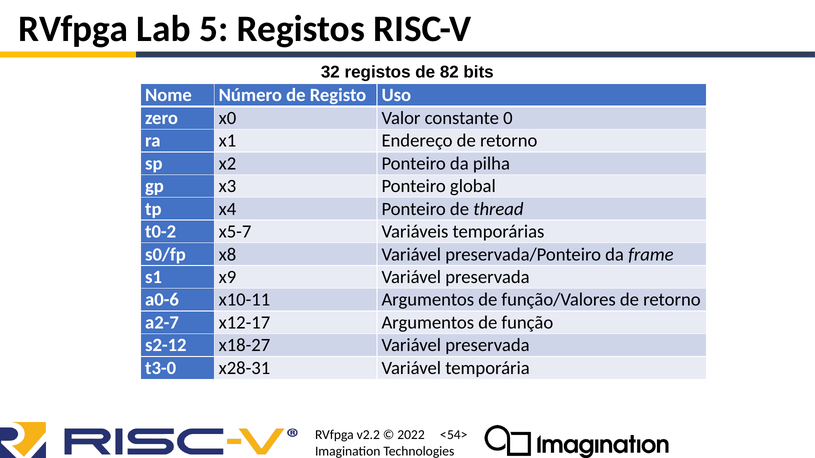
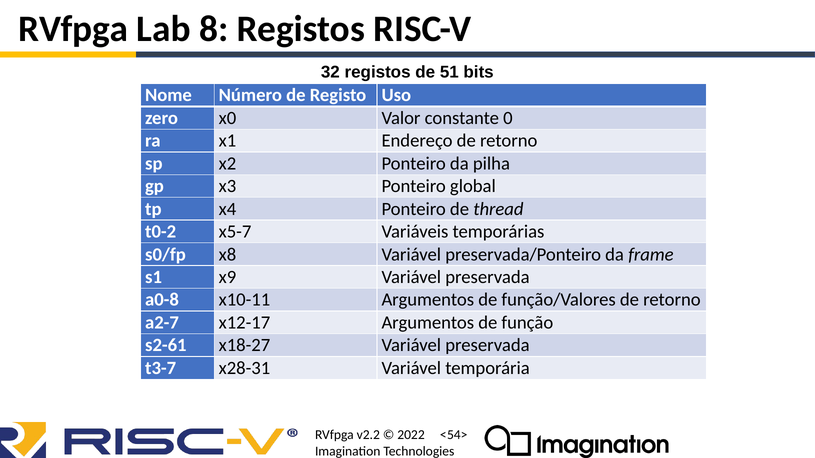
5: 5 -> 8 (214, 29)
82: 82 -> 51 (449, 72)
a0-6: a0-6 -> a0-8 (162, 300)
s2-12: s2-12 -> s2-61 (166, 346)
t3-0: t3-0 -> t3-7 (161, 368)
